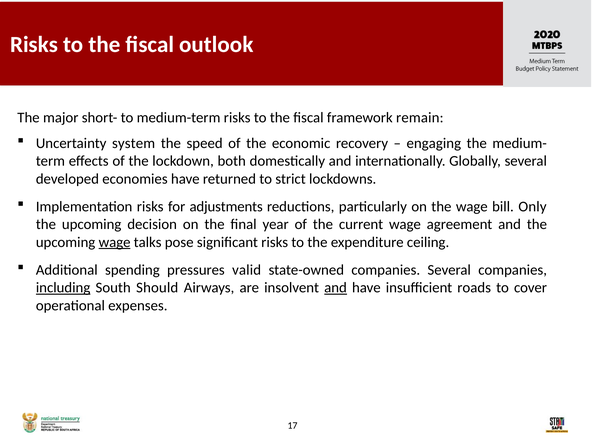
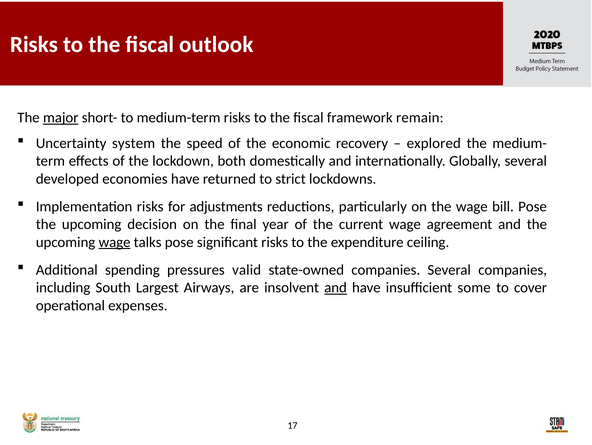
major underline: none -> present (61, 118)
engaging: engaging -> explored (434, 143)
bill Only: Only -> Pose (533, 207)
including underline: present -> none (63, 288)
Should: Should -> Largest (157, 288)
roads: roads -> some (474, 288)
